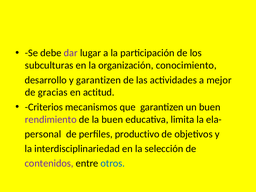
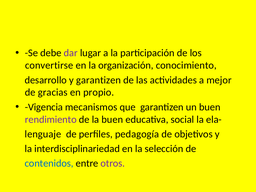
subculturas: subculturas -> convertirse (49, 65)
actitud: actitud -> propio (99, 92)
Criterios: Criterios -> Vigencia (44, 107)
limita: limita -> social (182, 119)
personal: personal -> lenguaje (43, 134)
productivo: productivo -> pedagogía (137, 134)
contenidos colour: purple -> blue (49, 163)
otros colour: blue -> purple (113, 163)
